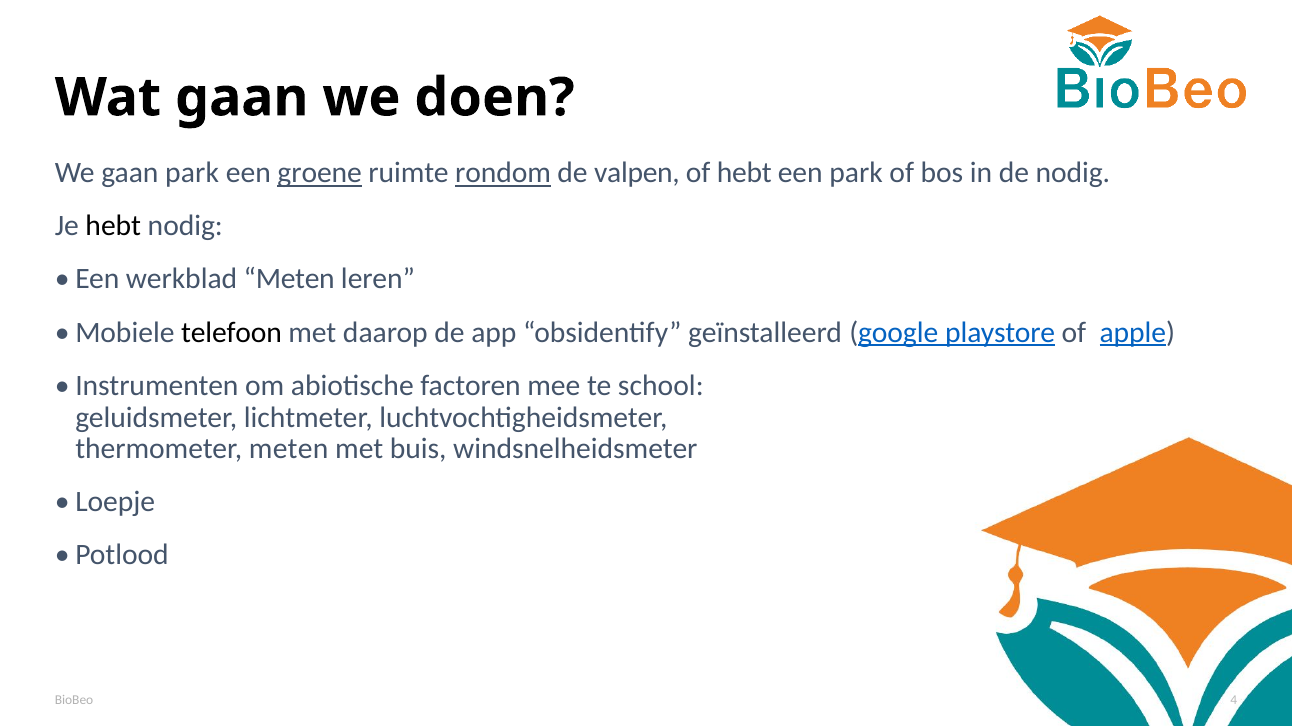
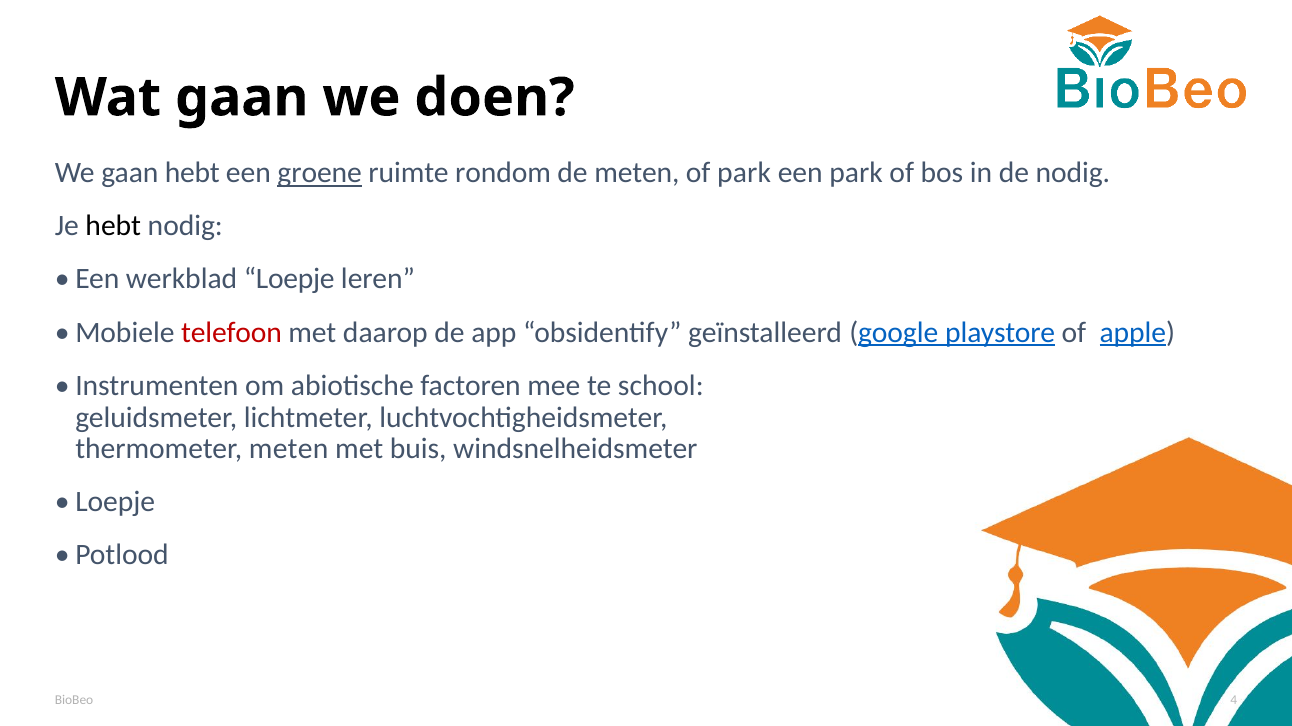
gaan park: park -> hebt (192, 173)
rondom underline: present -> none (503, 173)
de valpen: valpen -> meten (637, 173)
of hebt: hebt -> park (744, 173)
werkblad Meten: Meten -> Loepje (289, 279)
telefoon colour: black -> red (231, 333)
